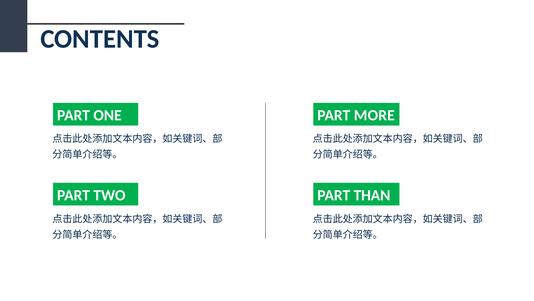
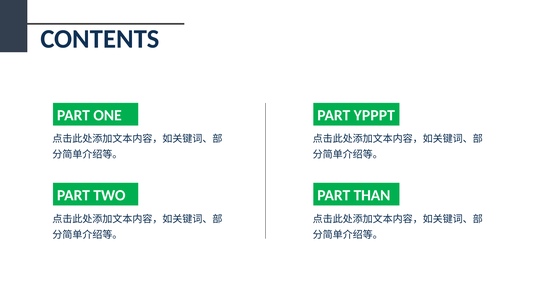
MORE: MORE -> YPPPT (374, 115)
